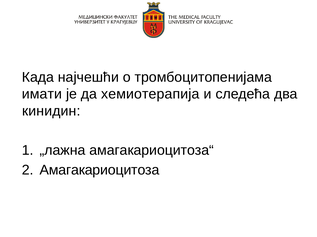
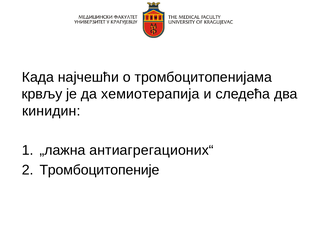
имати: имати -> крвљу (42, 94)
амагакариоцитоза“: амагакариоцитоза“ -> антиагрегационих“ (152, 151)
Амагакариоцитоза: Амагакариоцитоза -> Тромбоцитопеније (100, 170)
